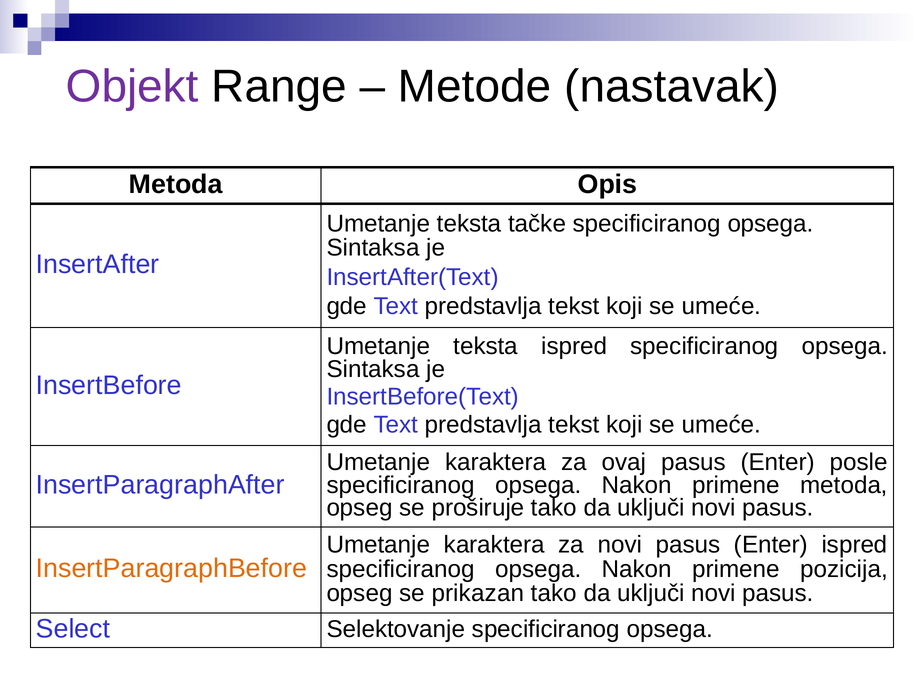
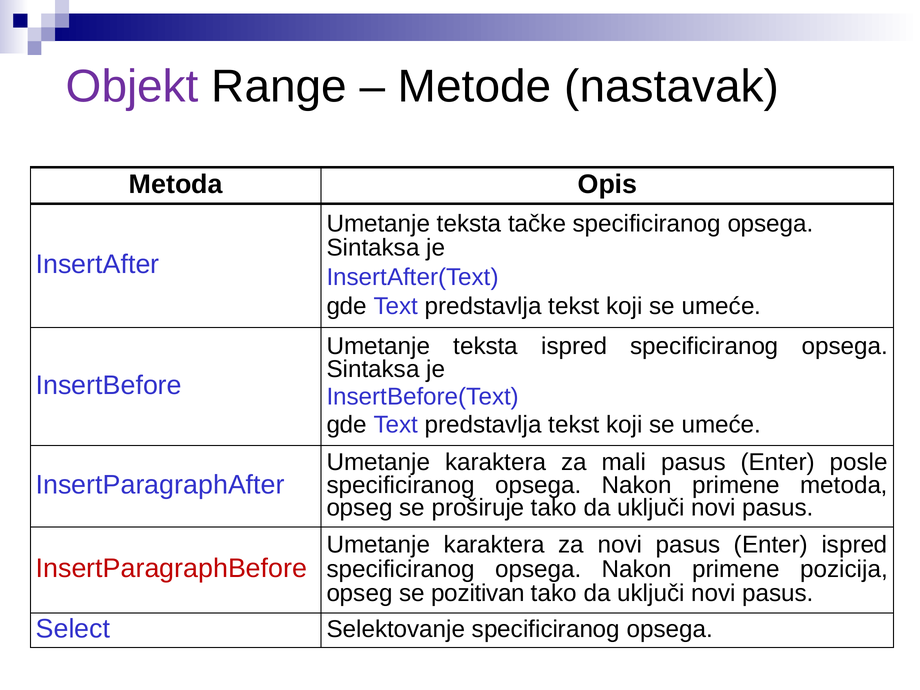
ovaj: ovaj -> mali (624, 462)
InsertParagraphBefore colour: orange -> red (171, 569)
prikazan: prikazan -> pozitivan (478, 593)
